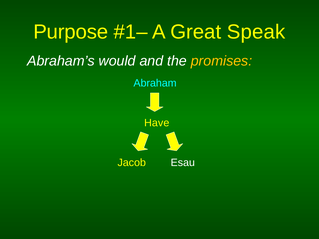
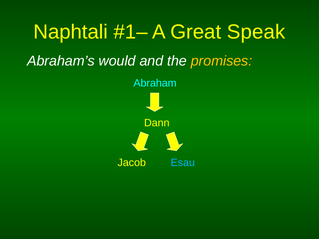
Purpose: Purpose -> Naphtali (71, 32)
Have: Have -> Dann (157, 123)
Esau colour: white -> light blue (183, 163)
